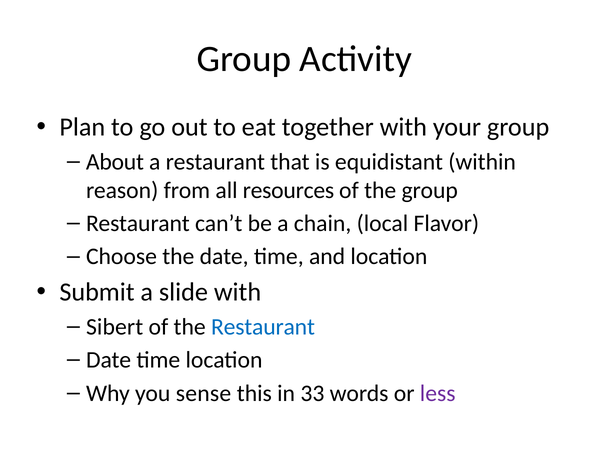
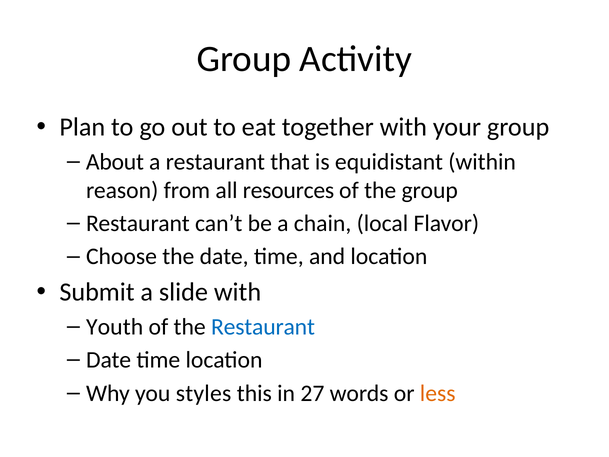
Sibert: Sibert -> Youth (115, 327)
sense: sense -> styles (204, 393)
33: 33 -> 27 (312, 393)
less colour: purple -> orange (438, 393)
